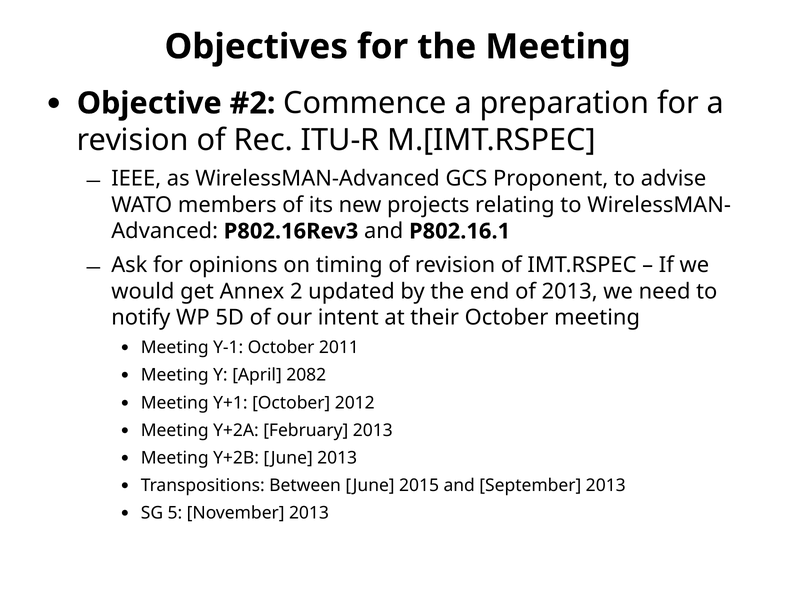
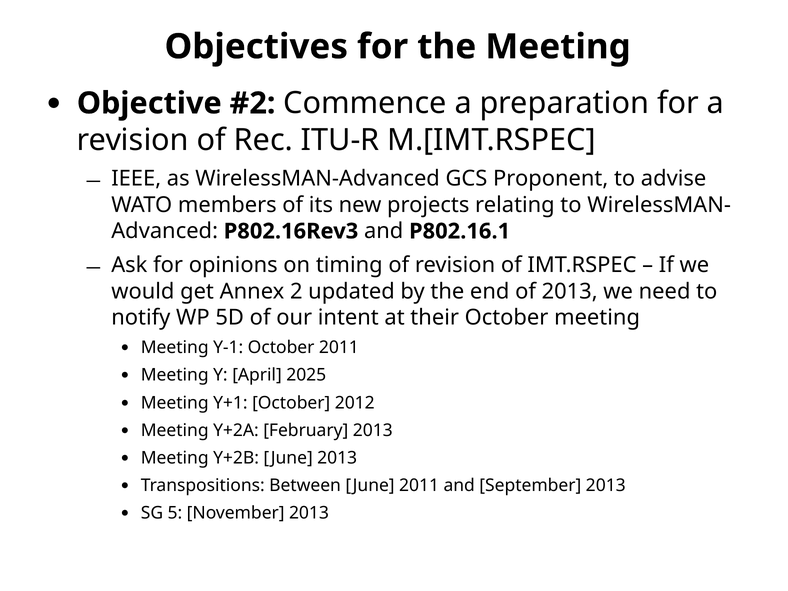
2082: 2082 -> 2025 (306, 375)
June 2015: 2015 -> 2011 (419, 486)
